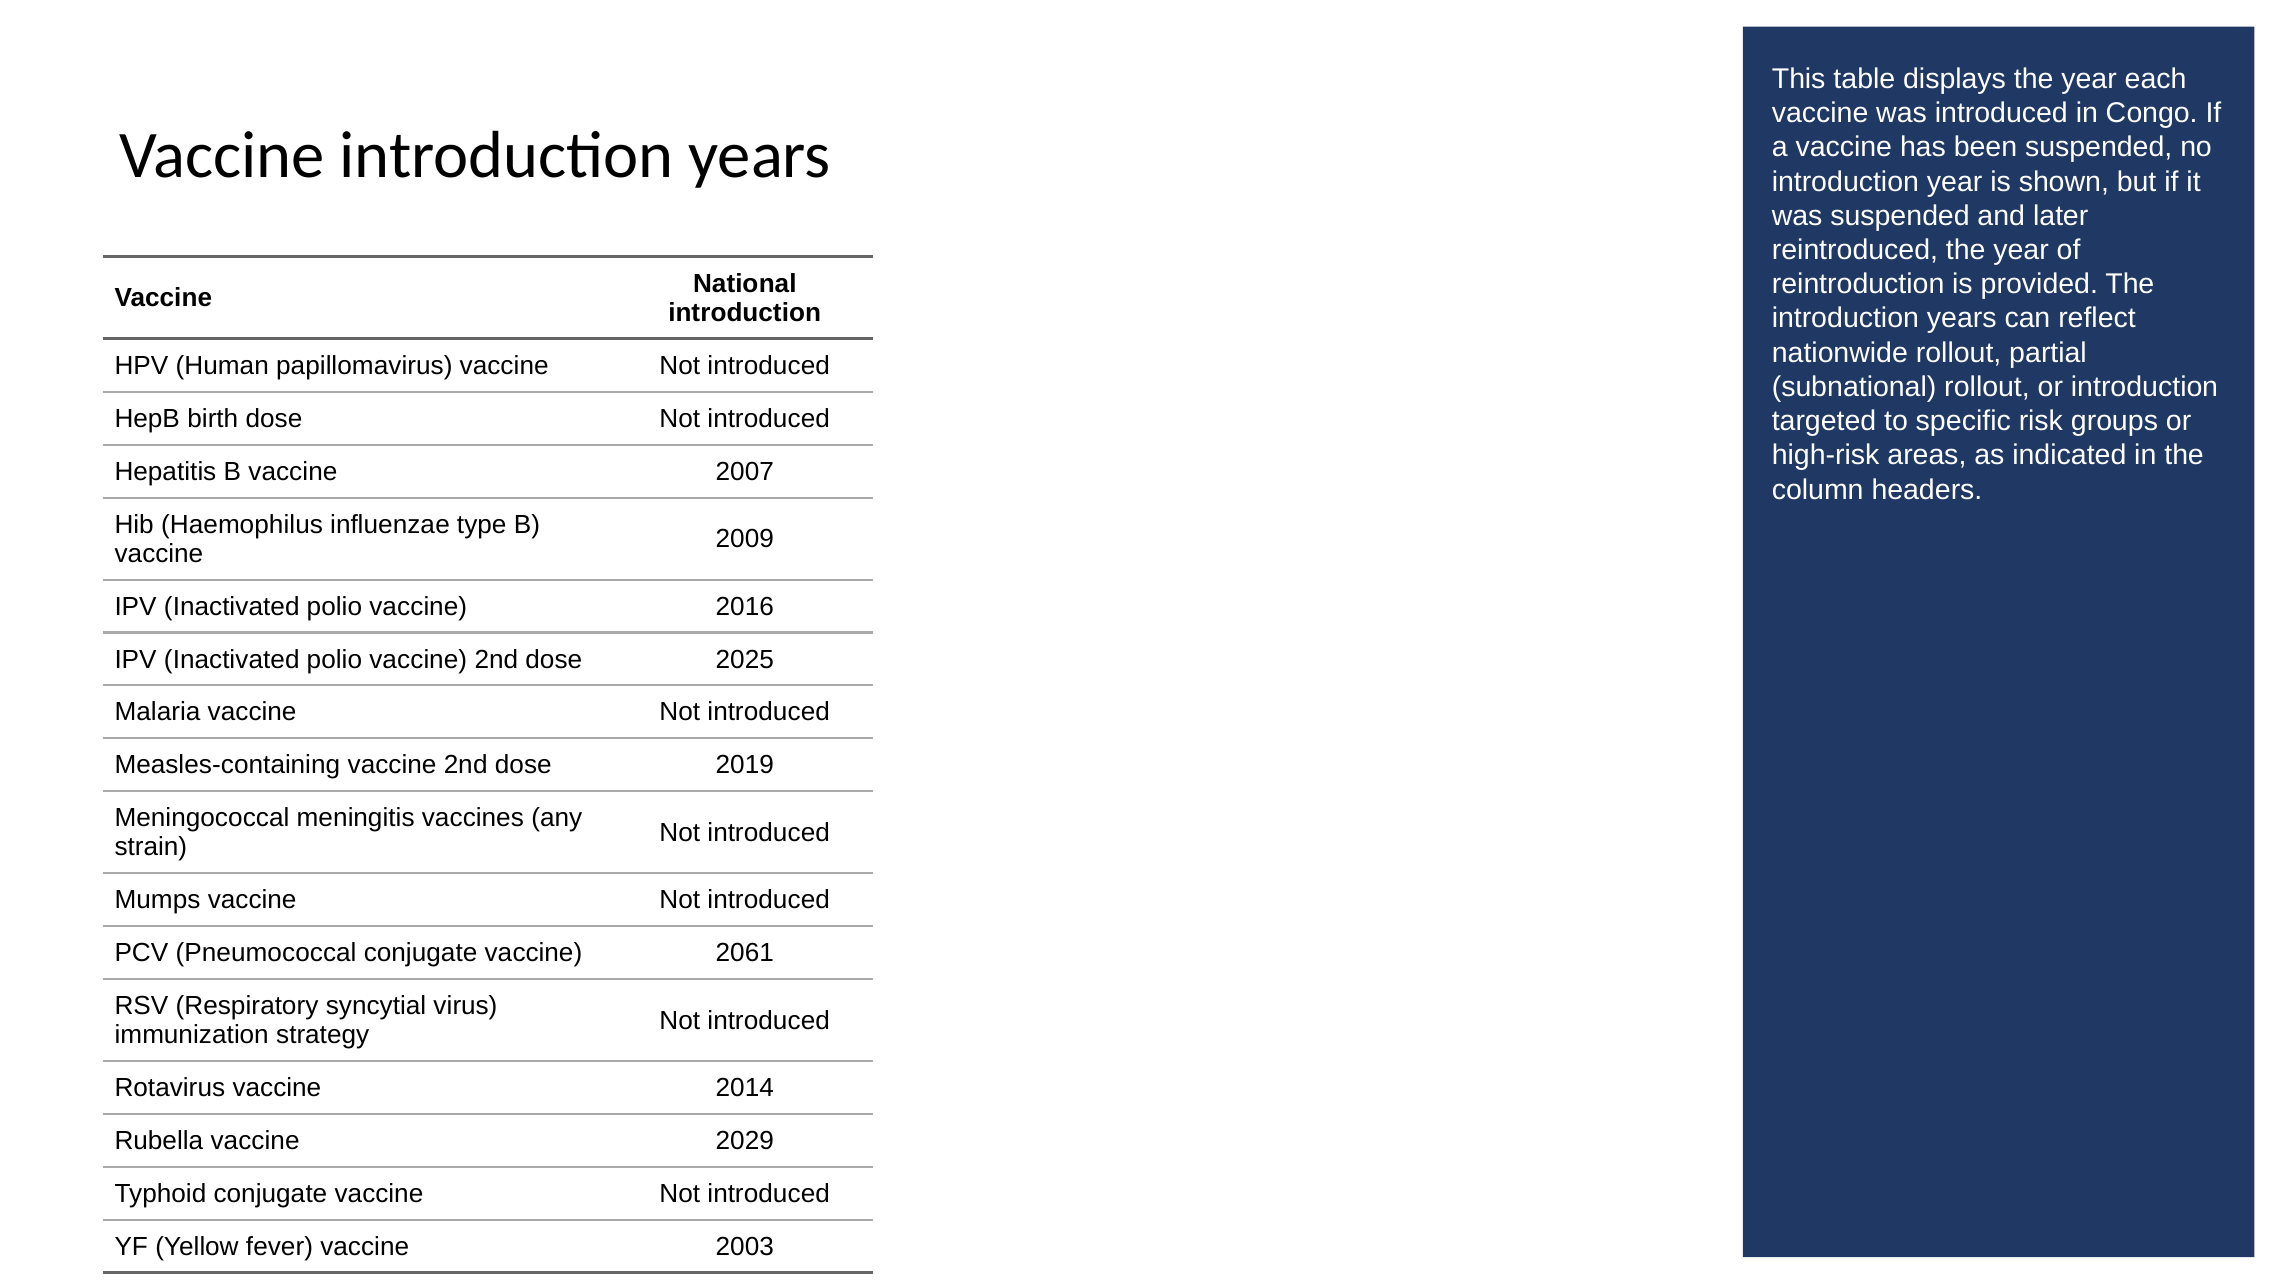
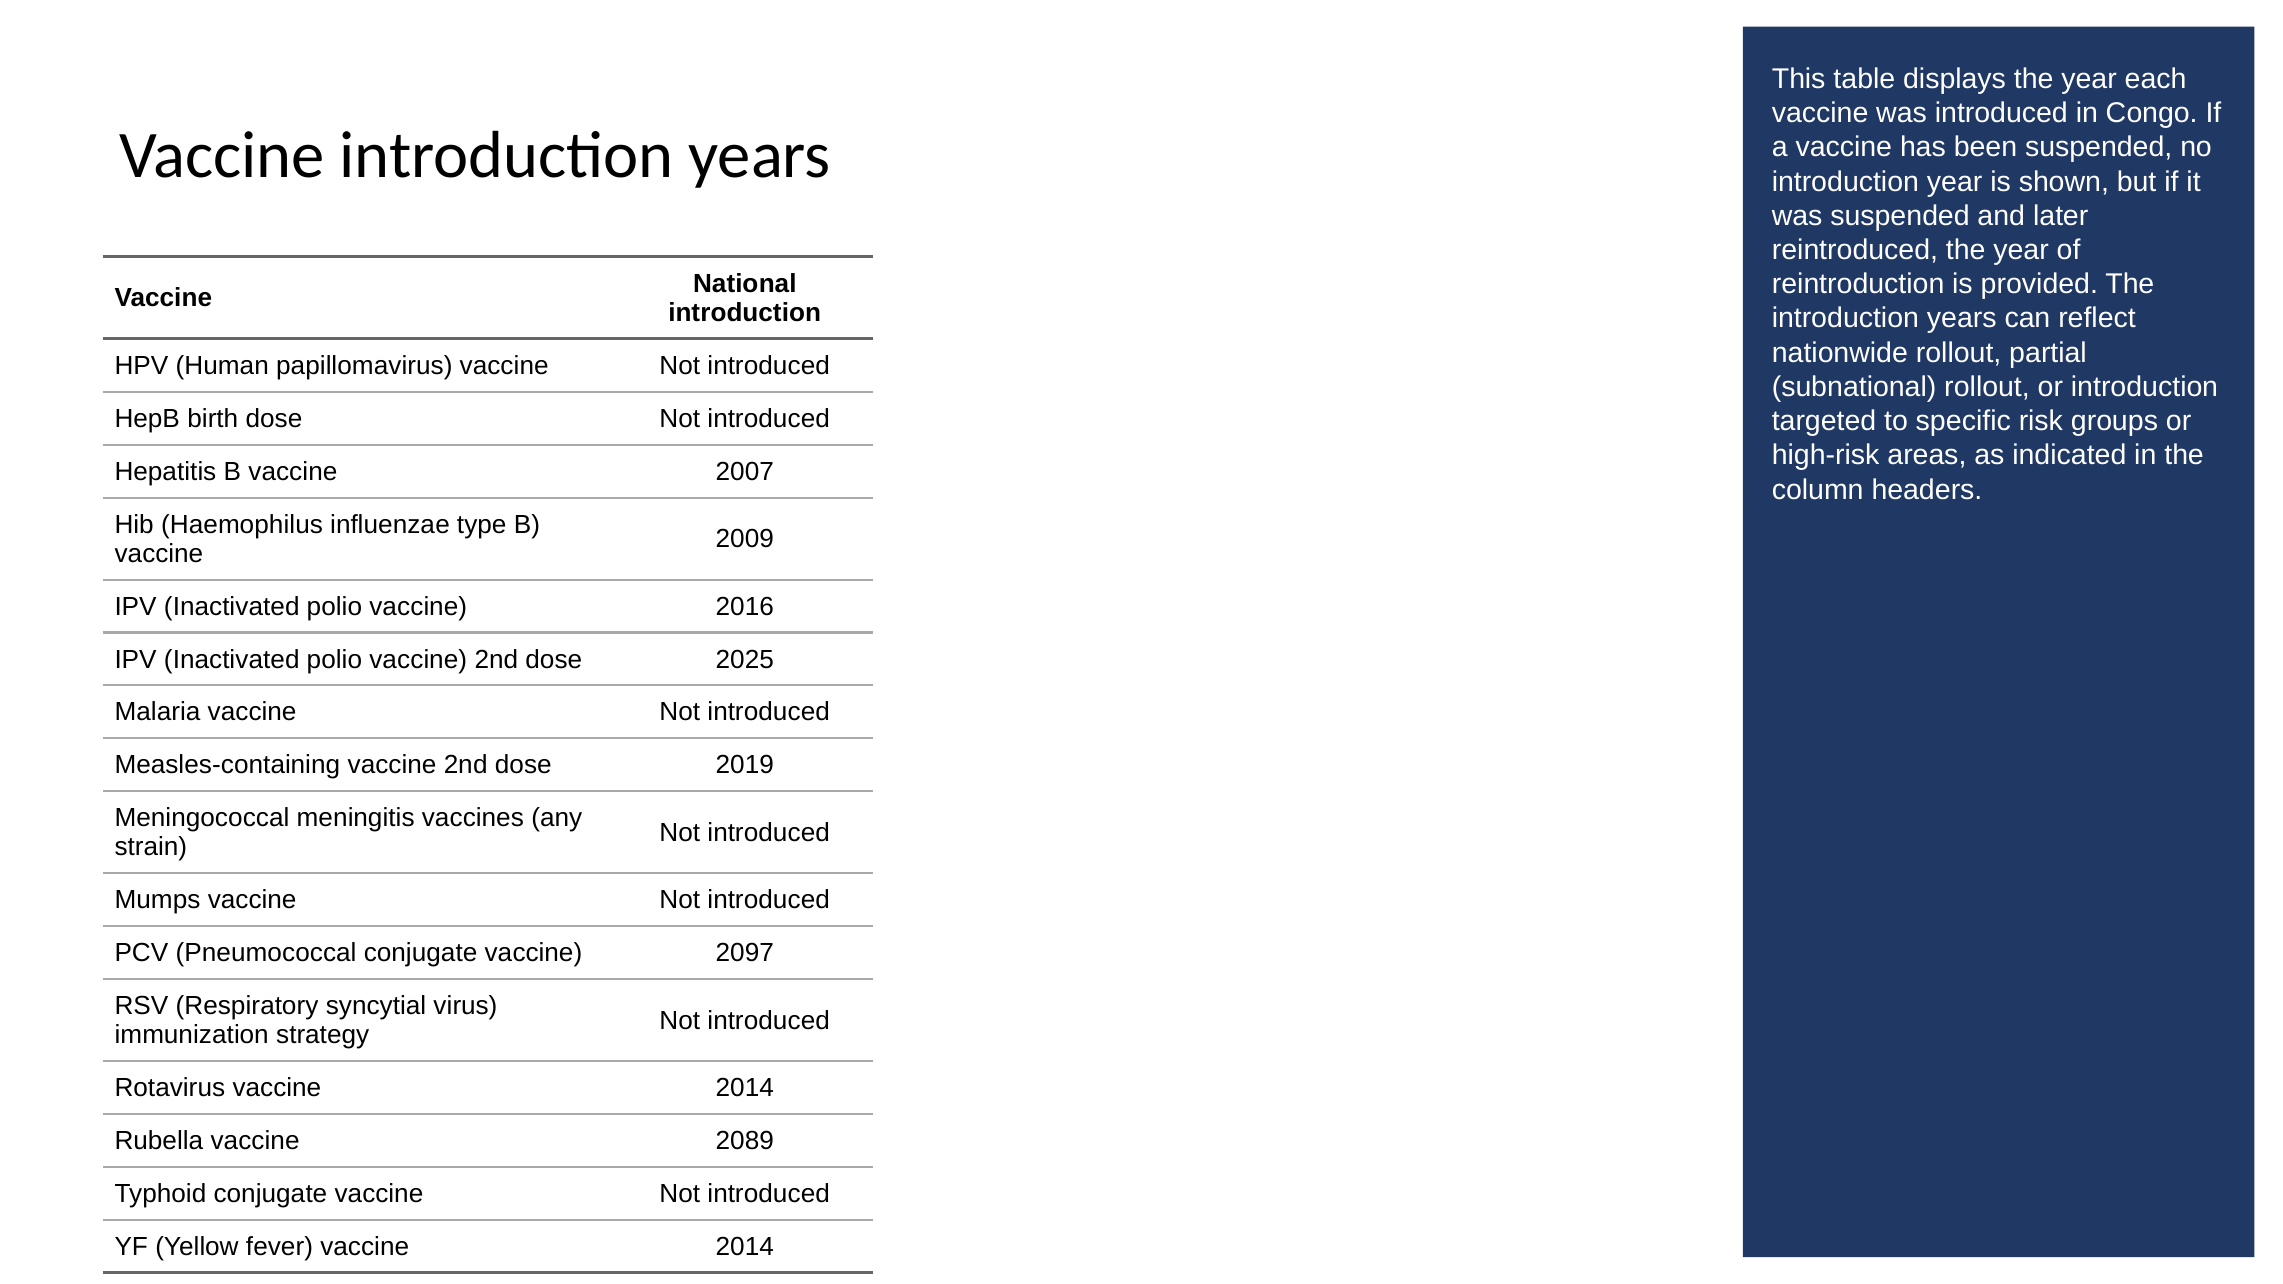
2061: 2061 -> 2097 (745, 953)
2029: 2029 -> 2089 (745, 1141)
fever vaccine 2003: 2003 -> 2014 (745, 1247)
